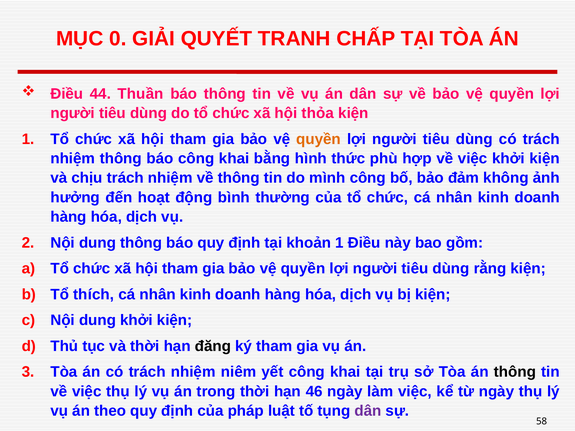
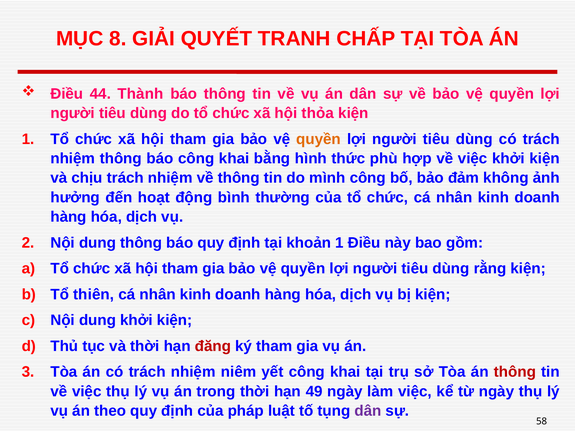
0: 0 -> 8 (118, 39)
Thuần: Thuần -> Thành (141, 94)
thích: thích -> thiên (94, 295)
đăng colour: black -> red (213, 346)
thông colour: black -> red (515, 372)
46: 46 -> 49 (314, 392)
